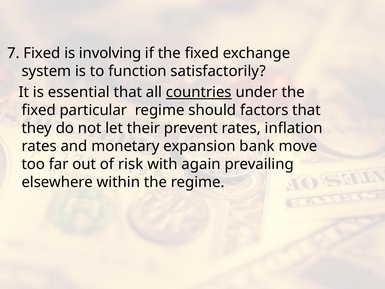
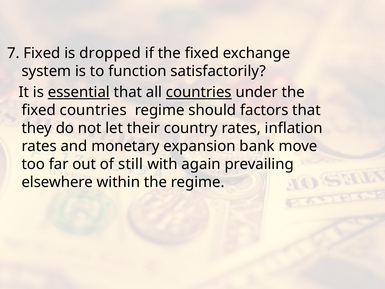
involving: involving -> dropped (110, 53)
essential underline: none -> present (79, 92)
fixed particular: particular -> countries (93, 110)
prevent: prevent -> country (191, 128)
risk: risk -> still (131, 164)
